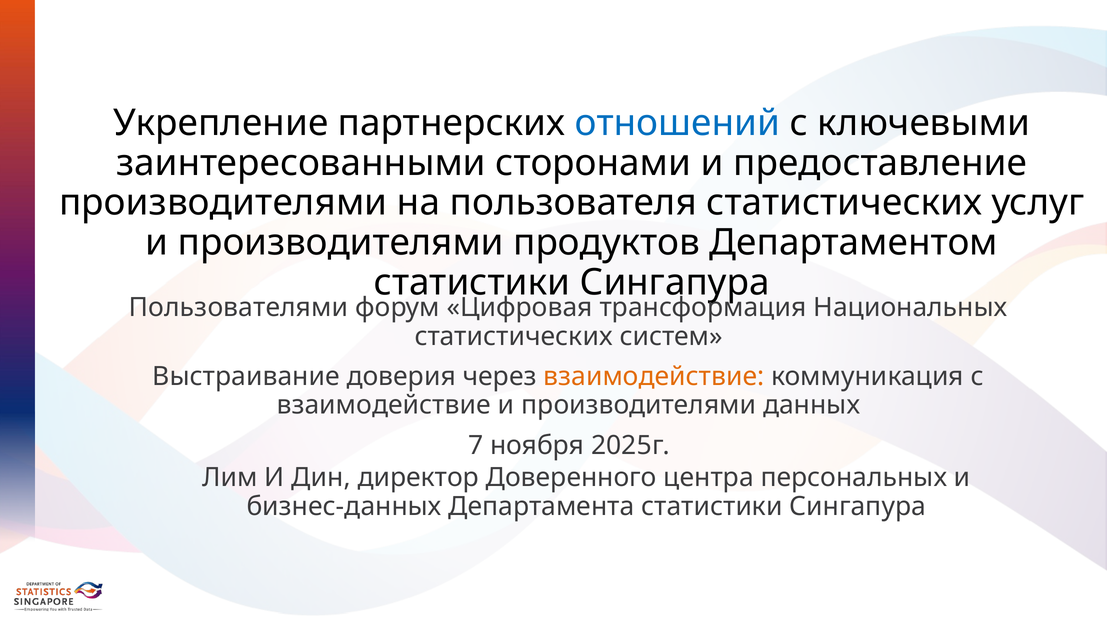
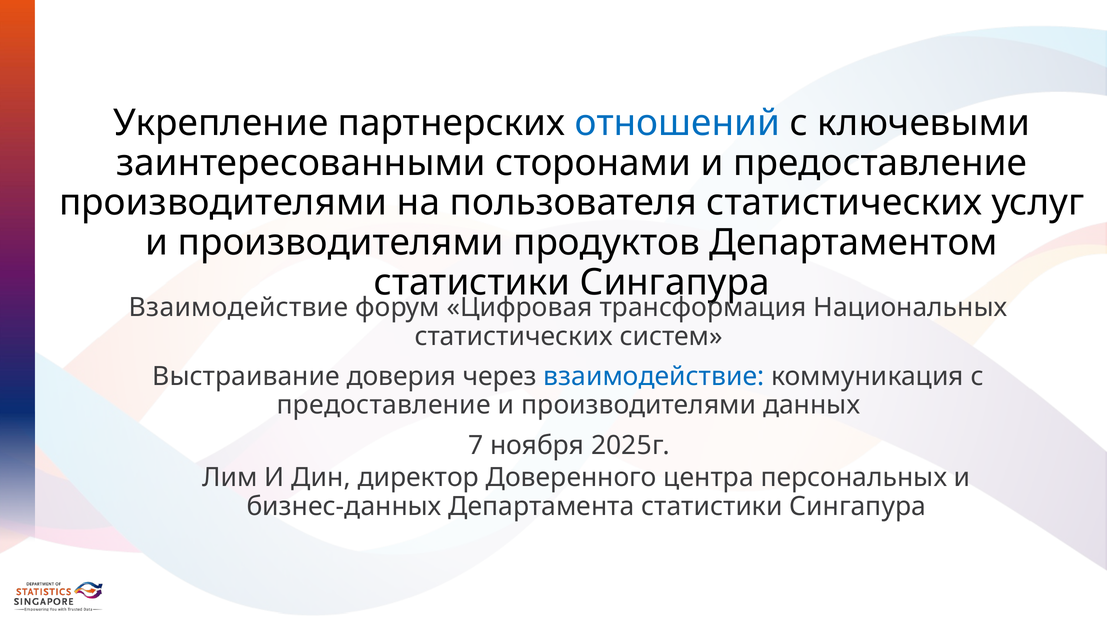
Пользователями: Пользователями -> Взаимодействие (239, 307)
взаимодействие colour: orange -> blue (654, 376)
взаимодействие: взаимодействие -> предоставление (384, 405)
